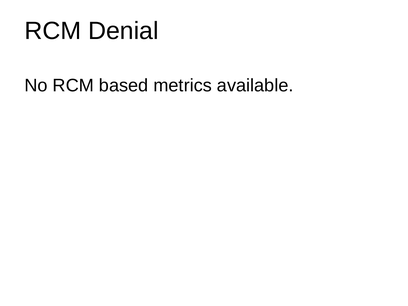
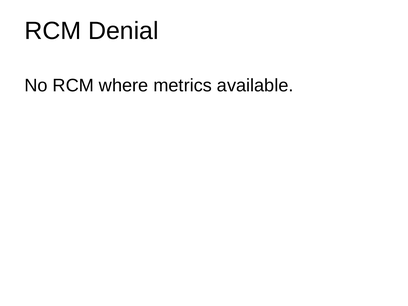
based: based -> where (124, 86)
